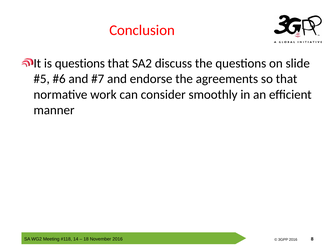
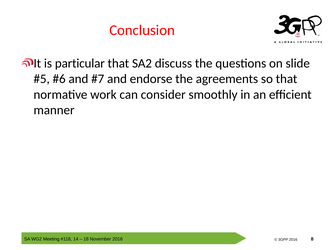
is questions: questions -> particular (80, 63)
